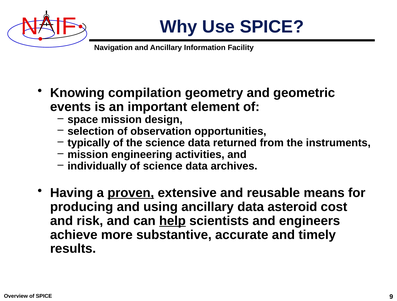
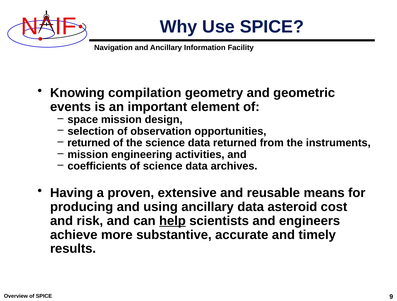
typically: typically -> returned (89, 143)
individually: individually -> coefficients (97, 166)
proven underline: present -> none (131, 193)
